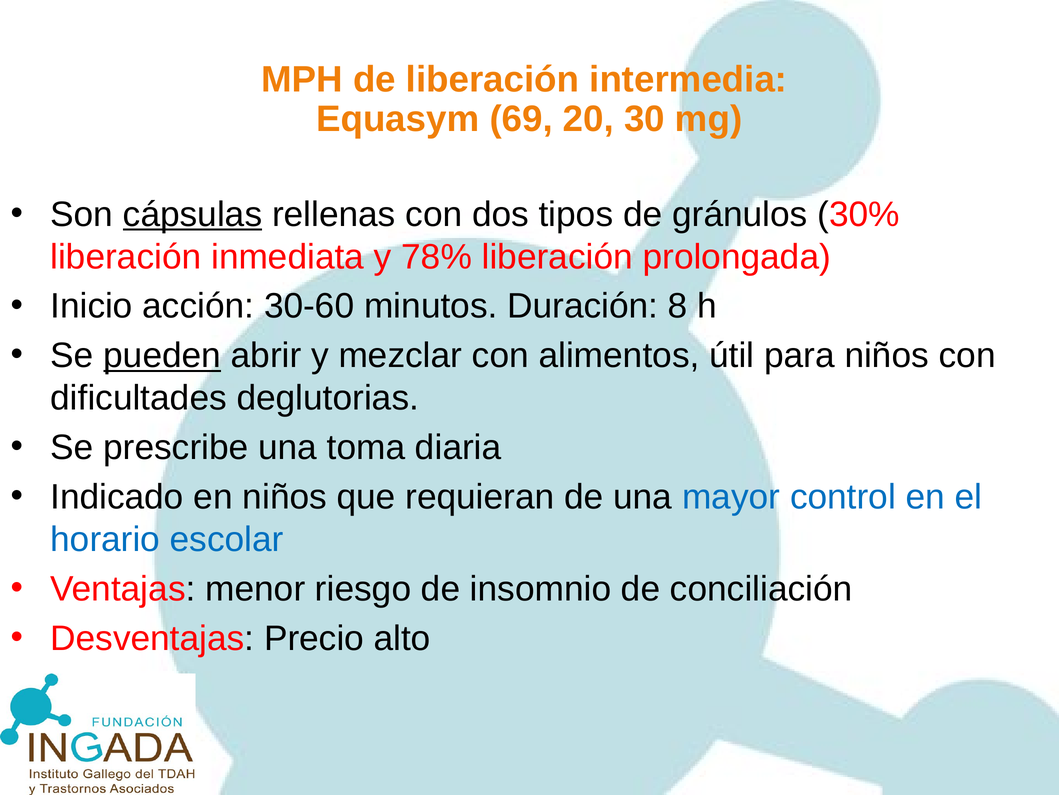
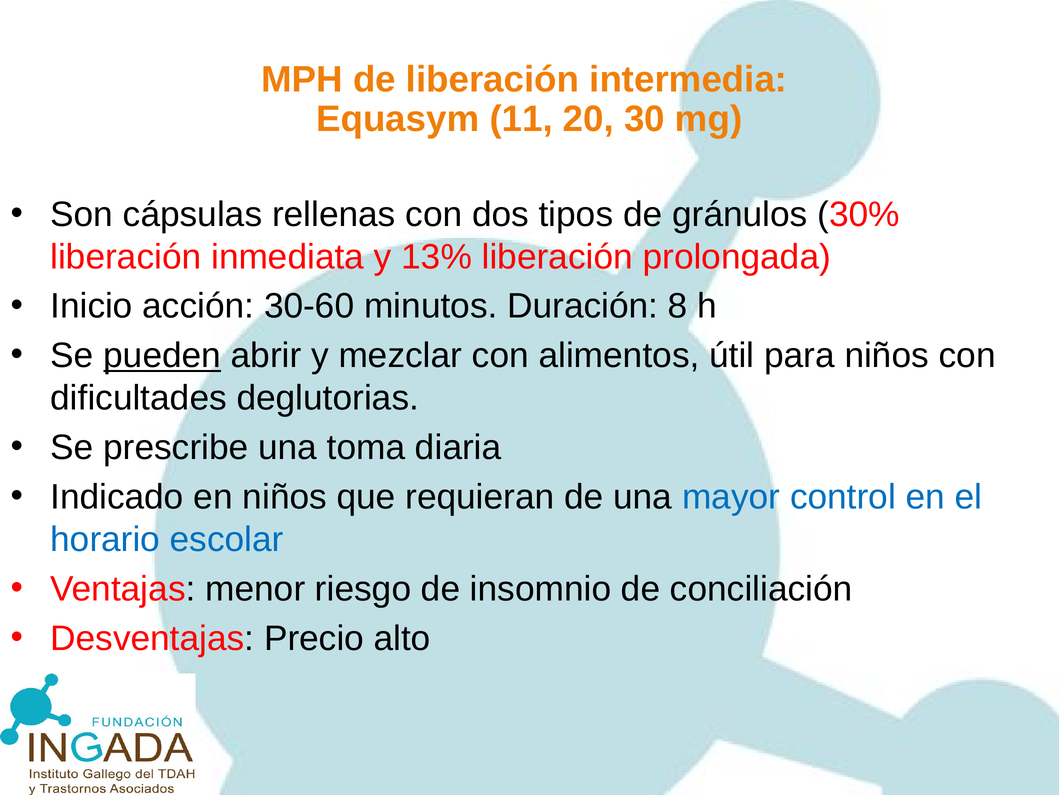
69: 69 -> 11 (521, 119)
cápsulas underline: present -> none (193, 214)
78%: 78% -> 13% (437, 257)
